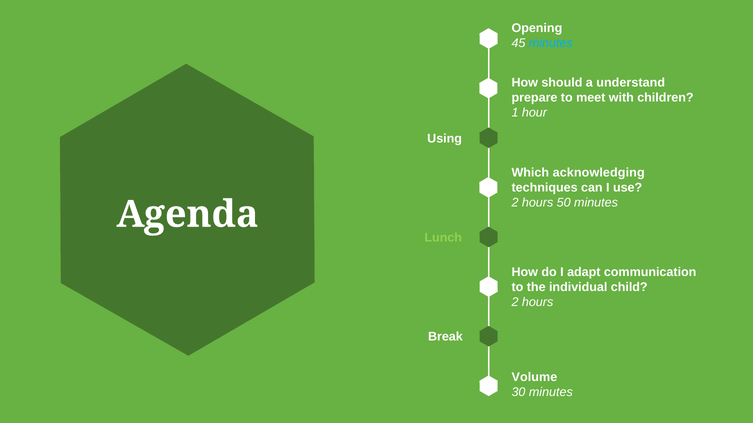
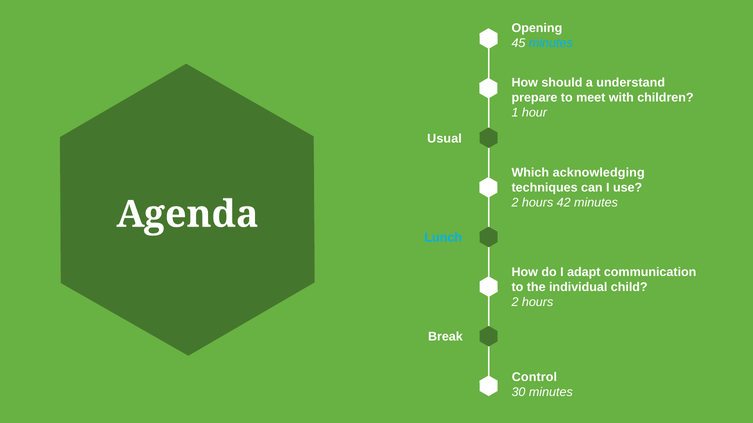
Using: Using -> Usual (445, 139)
50: 50 -> 42 (564, 203)
Lunch colour: light green -> light blue (443, 238)
Volume: Volume -> Control (534, 378)
